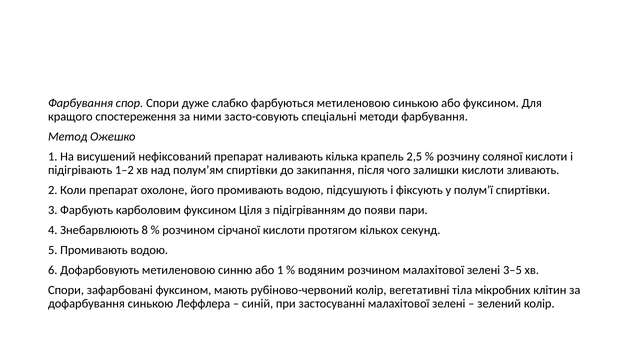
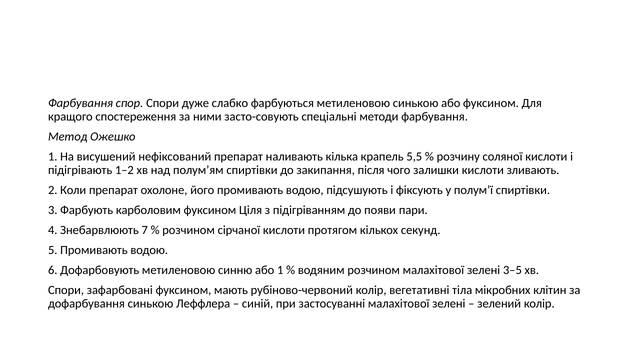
2,5: 2,5 -> 5,5 (414, 157)
8: 8 -> 7 (145, 230)
